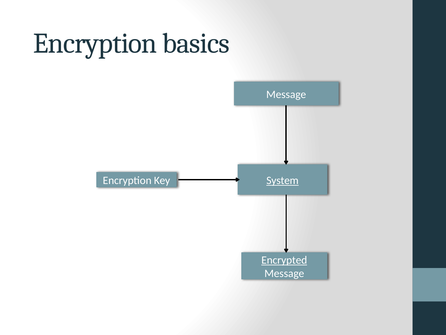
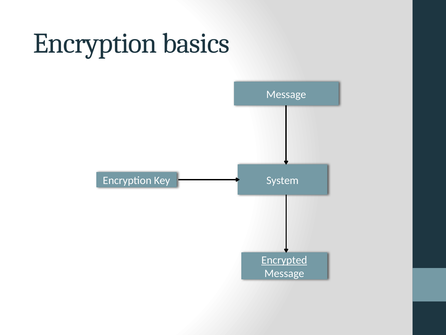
System underline: present -> none (282, 180)
